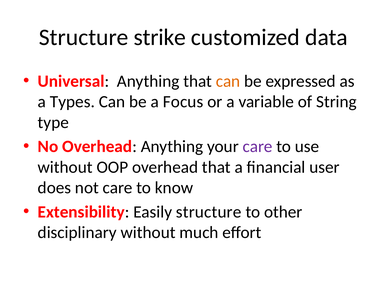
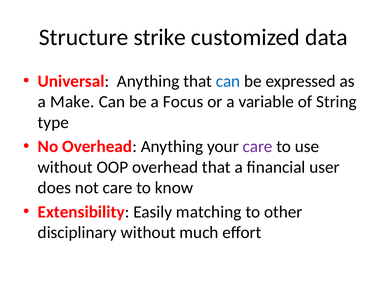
can colour: orange -> blue (228, 81)
Types: Types -> Make (72, 102)
Easily structure: structure -> matching (209, 212)
